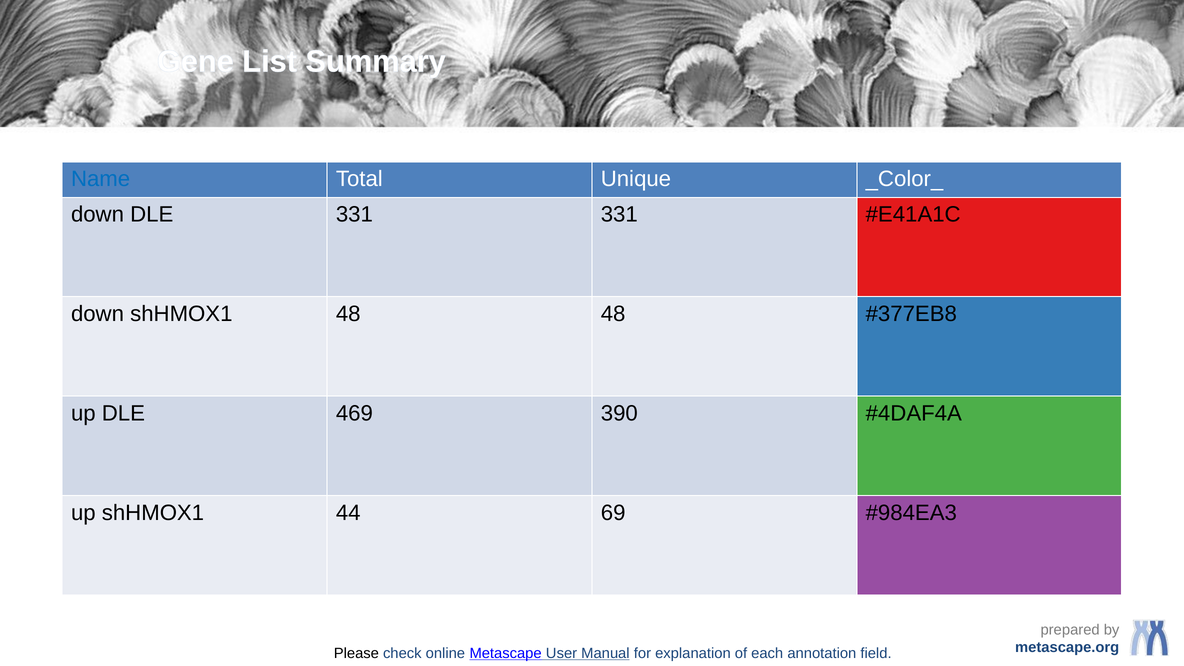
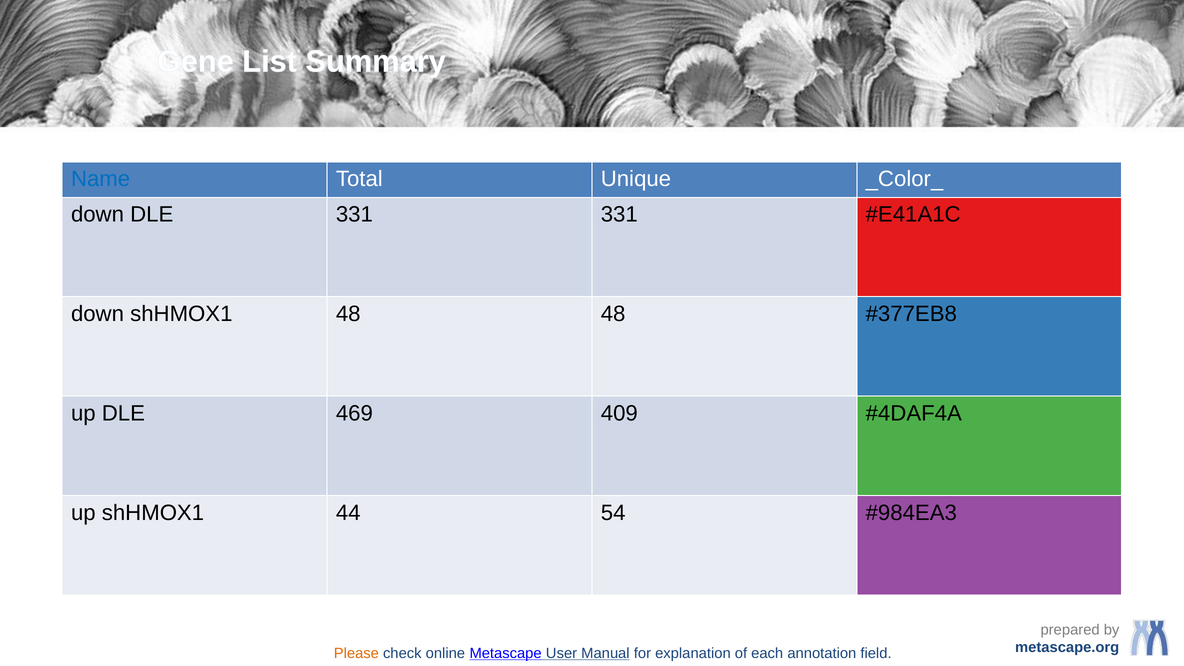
390: 390 -> 409 (619, 413)
69: 69 -> 54 (613, 513)
Please colour: black -> orange (356, 653)
